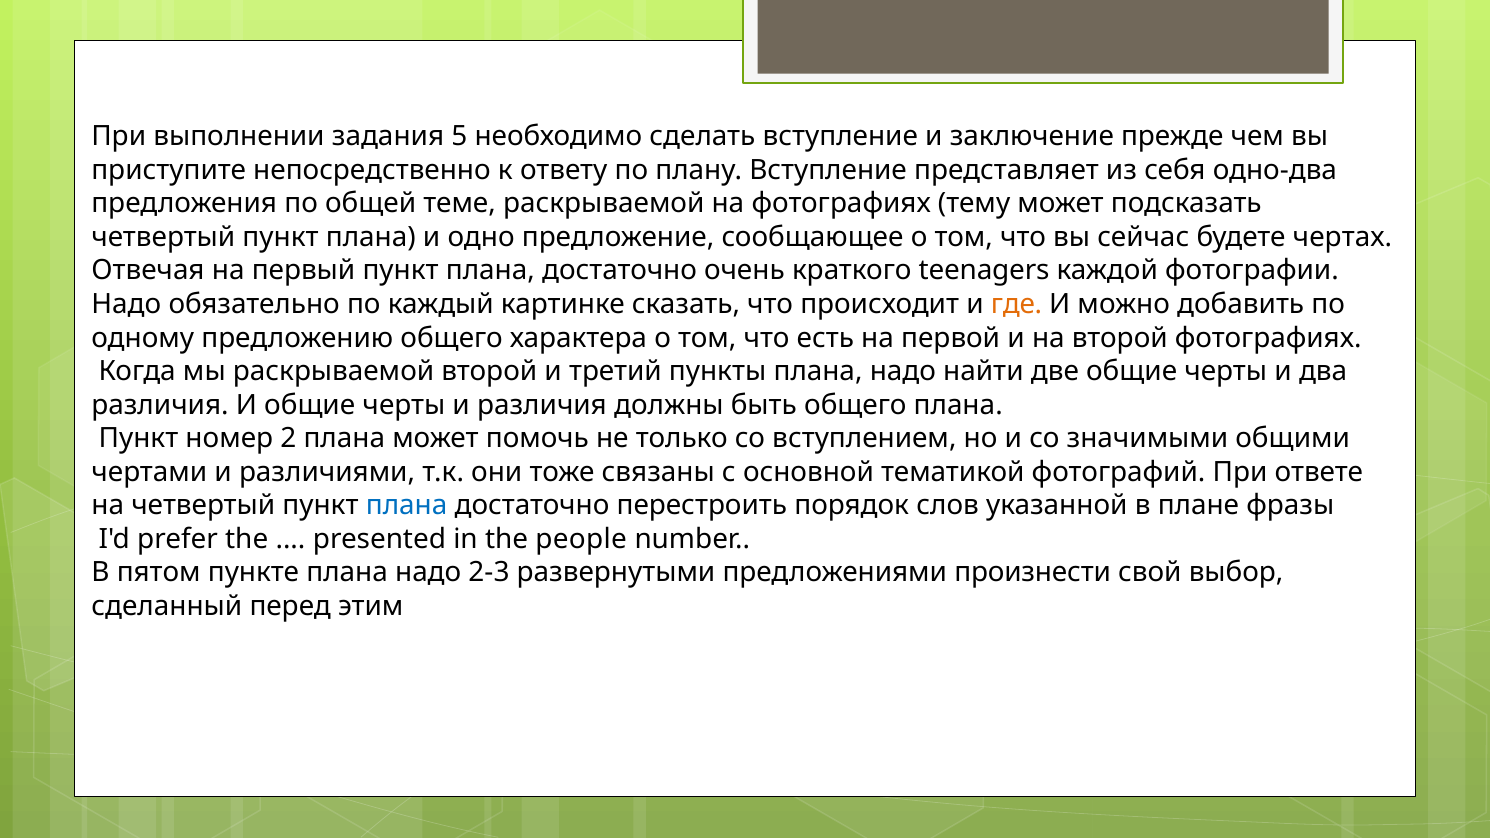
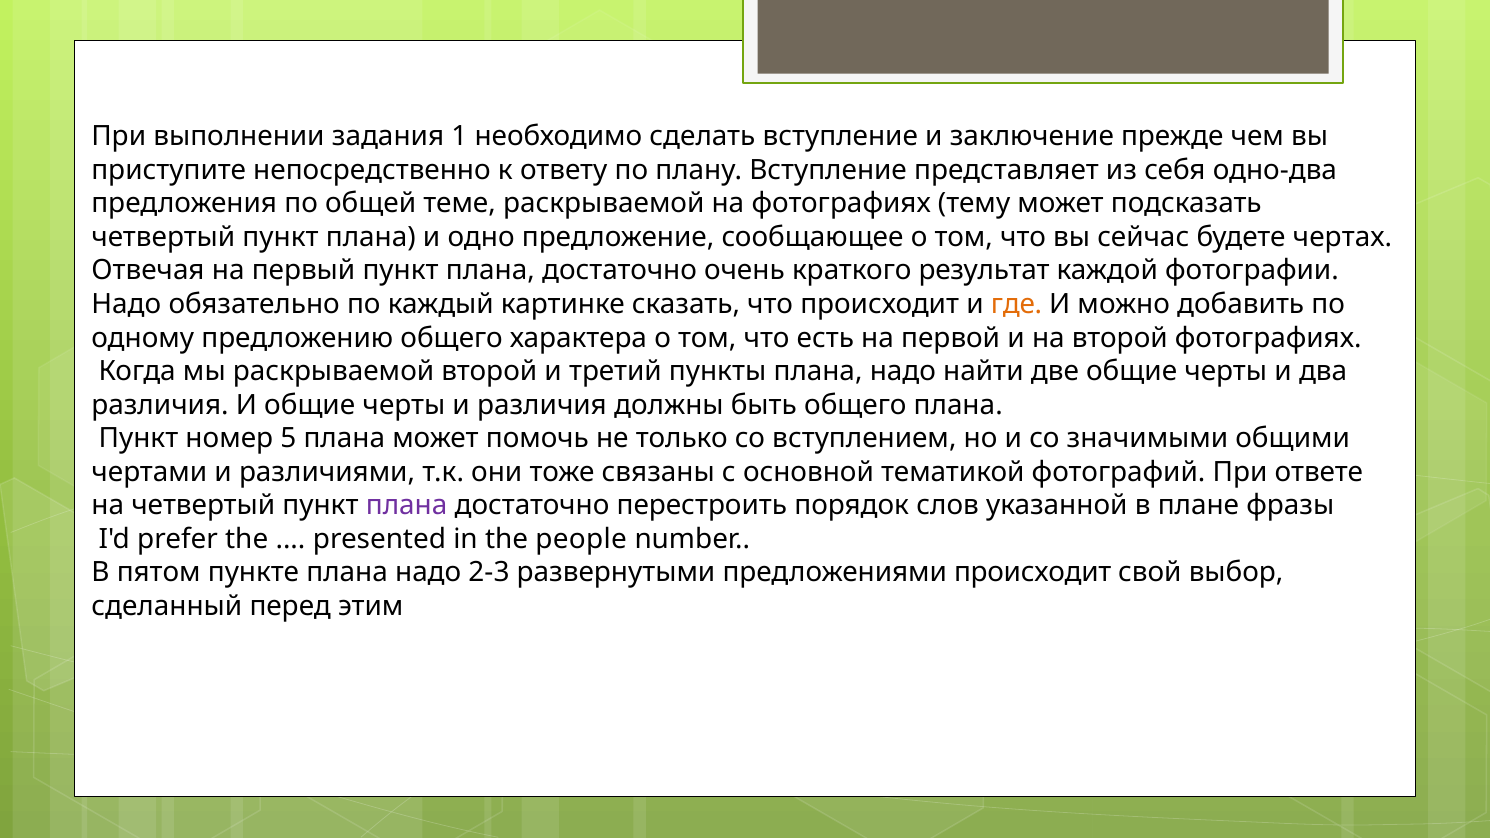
5: 5 -> 1 (459, 137)
teenagers: teenagers -> результат (984, 271)
2: 2 -> 5 (288, 438)
плана colour: blue -> purple (407, 505)
предложениями произнести: произнести -> происходит (1033, 573)
